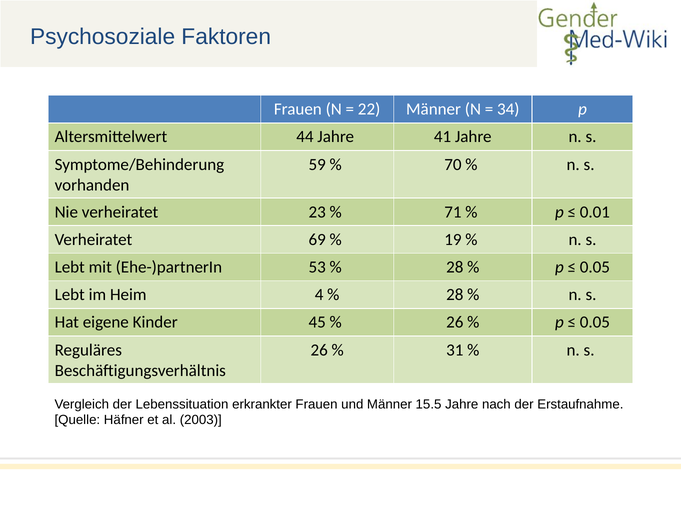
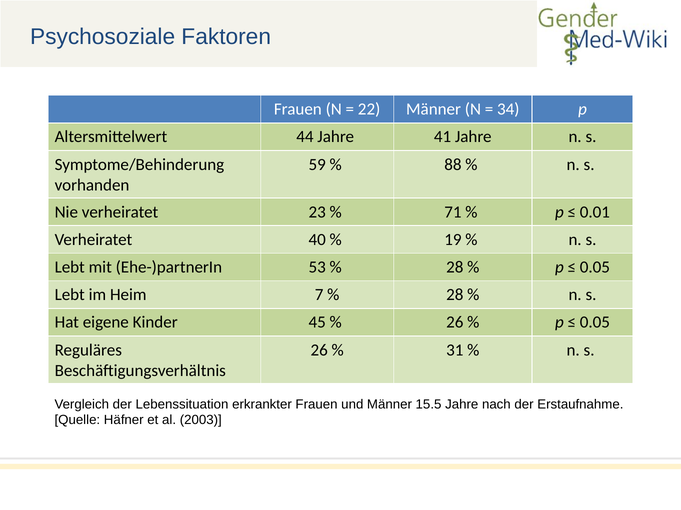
70: 70 -> 88 (453, 165)
69: 69 -> 40 (317, 240)
4: 4 -> 7 (319, 295)
